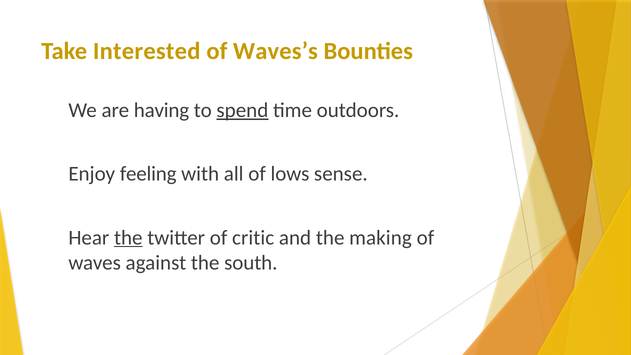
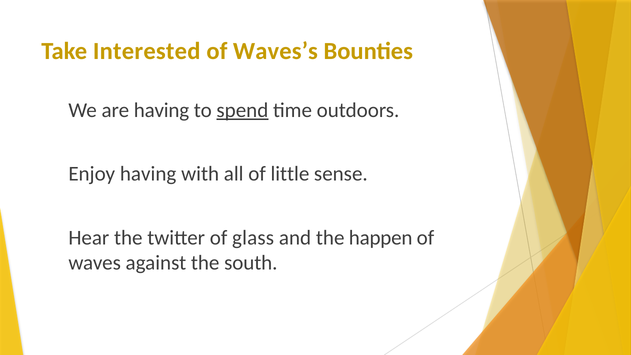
Enjoy feeling: feeling -> having (148, 174)
lows: lows -> little (290, 174)
the underline: present -> none (128, 238)
critic: critic -> glass (253, 238)
making: making -> happen (381, 238)
